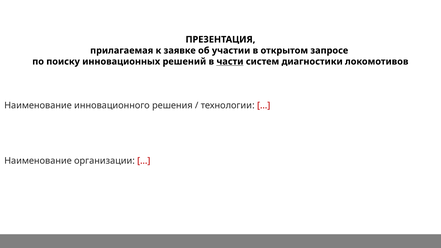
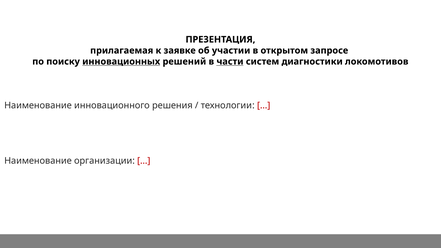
инновационных underline: none -> present (121, 62)
